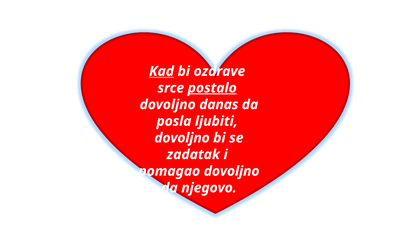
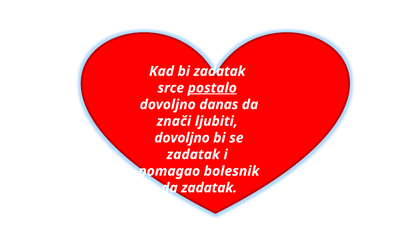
Kad underline: present -> none (162, 71)
bi ozdrave: ozdrave -> zadatak (219, 71)
posla: posla -> znači (174, 121)
pomagao dovoljno: dovoljno -> bolesnik (232, 171)
da njegovo: njegovo -> zadatak (209, 188)
